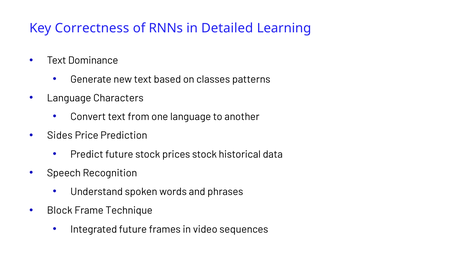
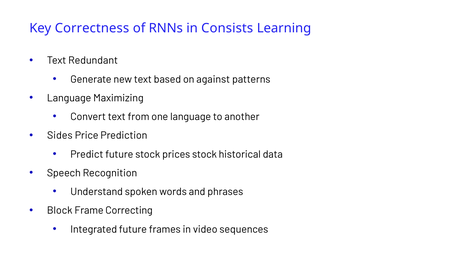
Detailed: Detailed -> Consists (227, 28)
Dominance: Dominance -> Redundant (93, 60)
classes: classes -> against (213, 79)
Characters: Characters -> Maximizing (118, 98)
Technique: Technique -> Correcting (129, 210)
